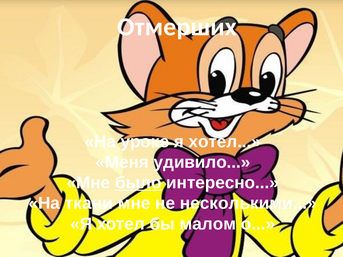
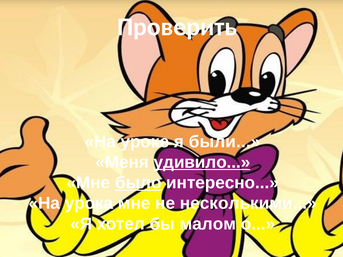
Отмерших: Отмерших -> Проверить (177, 27)
уроке я хотел: хотел -> были (225, 142)
удивило underline: none -> present (202, 162)
ткани: ткани -> урока (89, 204)
